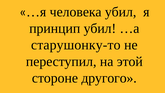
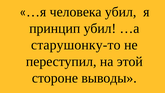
другого: другого -> выводы (109, 78)
